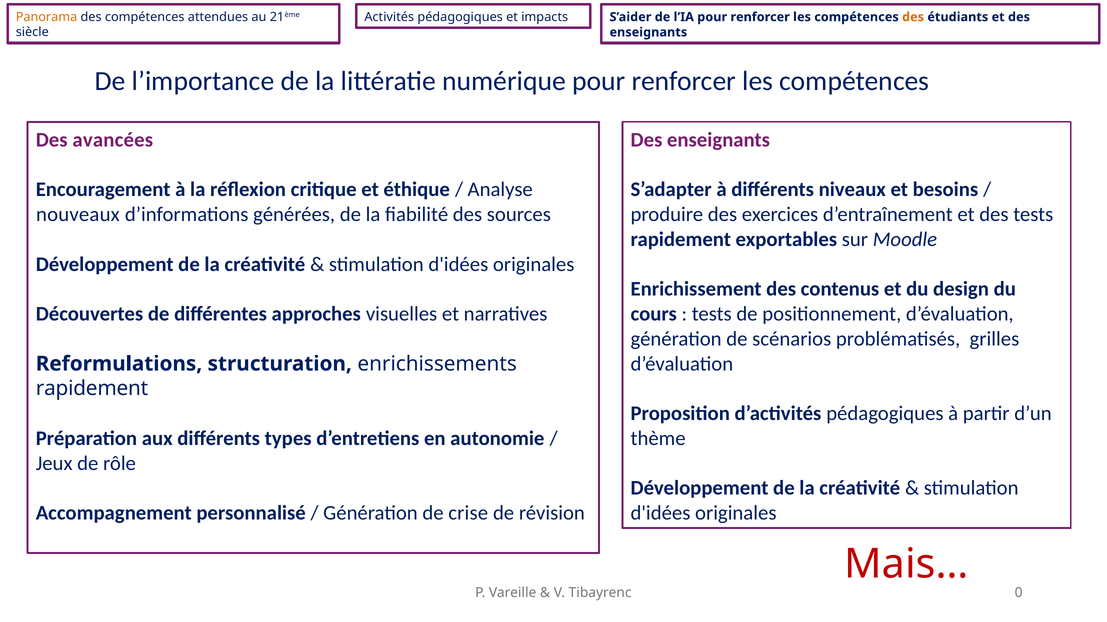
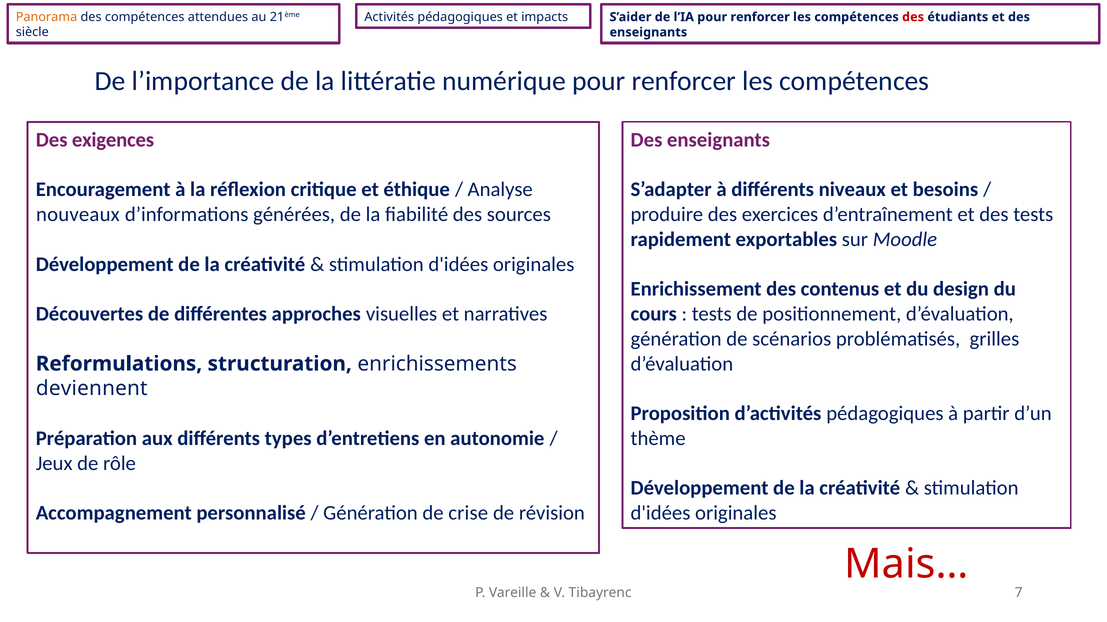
des colour: orange -> red (913, 17)
avancées: avancées -> exigences (113, 140)
rapidement: rapidement -> deviennent (92, 389)
0: 0 -> 7 (1019, 594)
